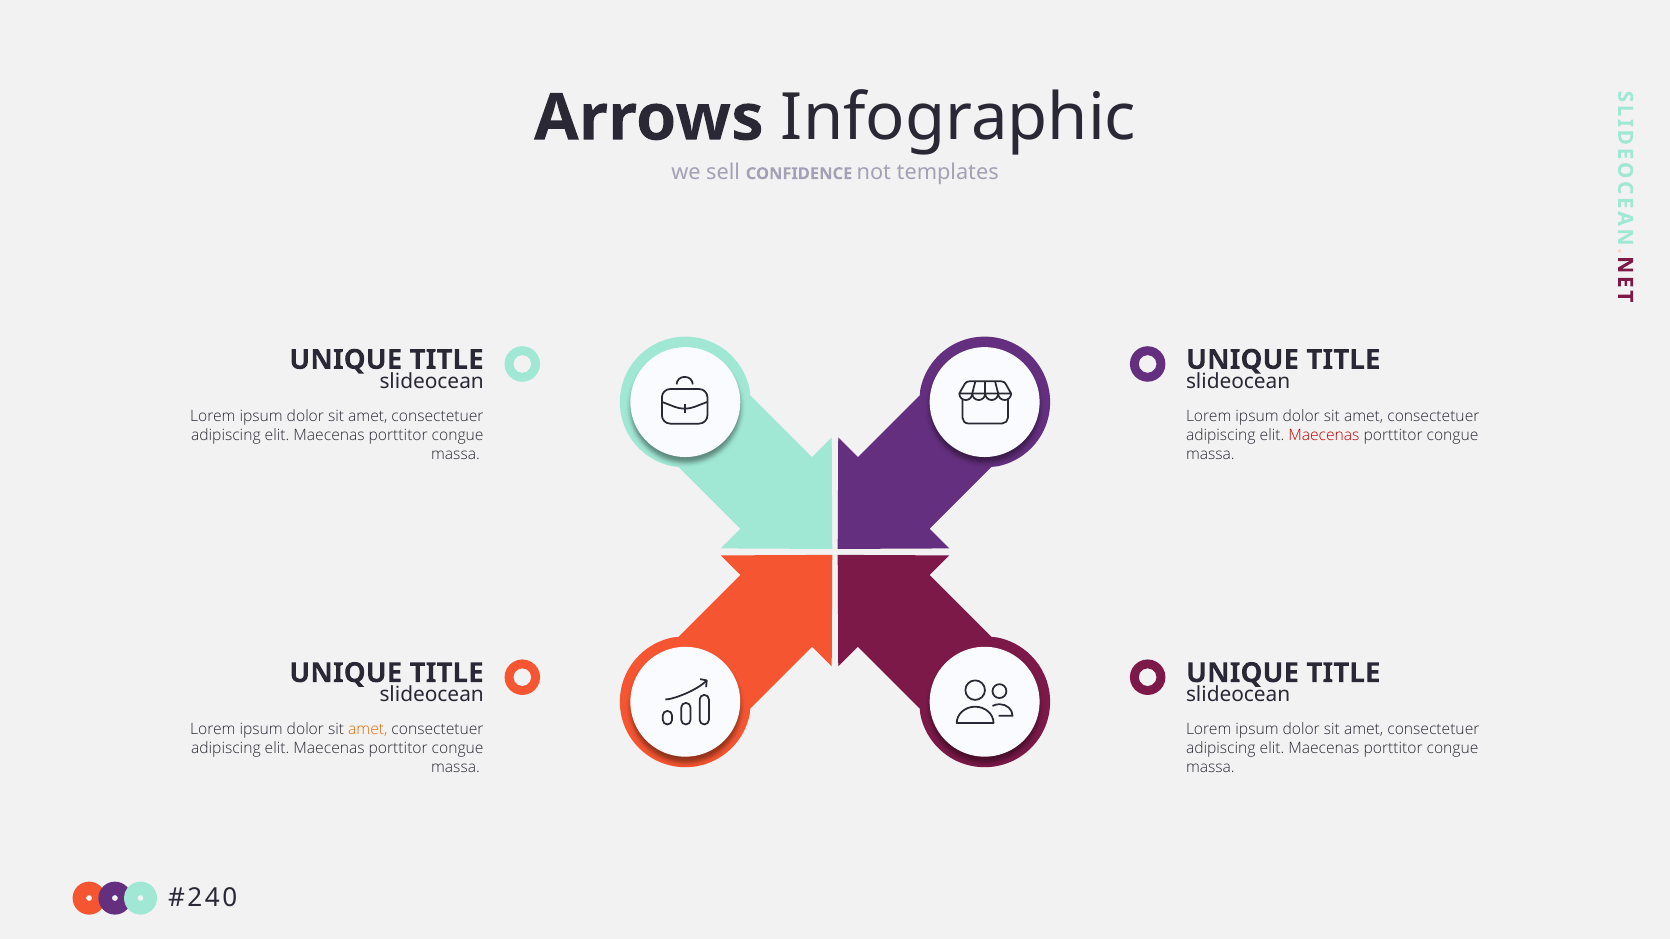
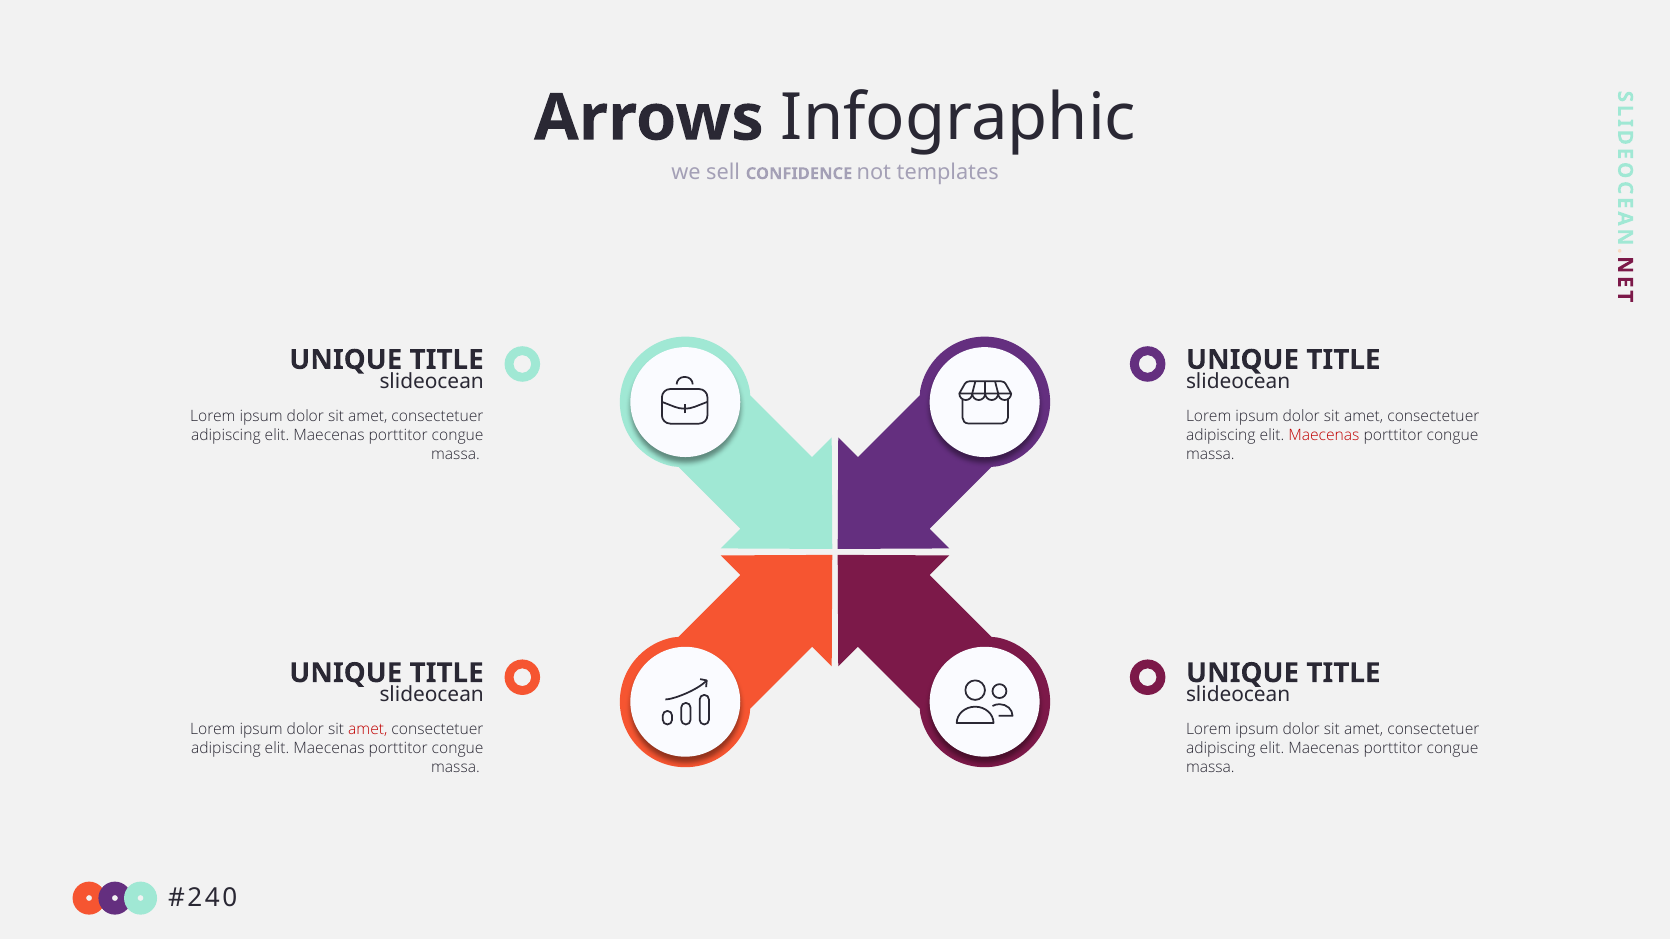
amet colour: orange -> red (368, 730)
